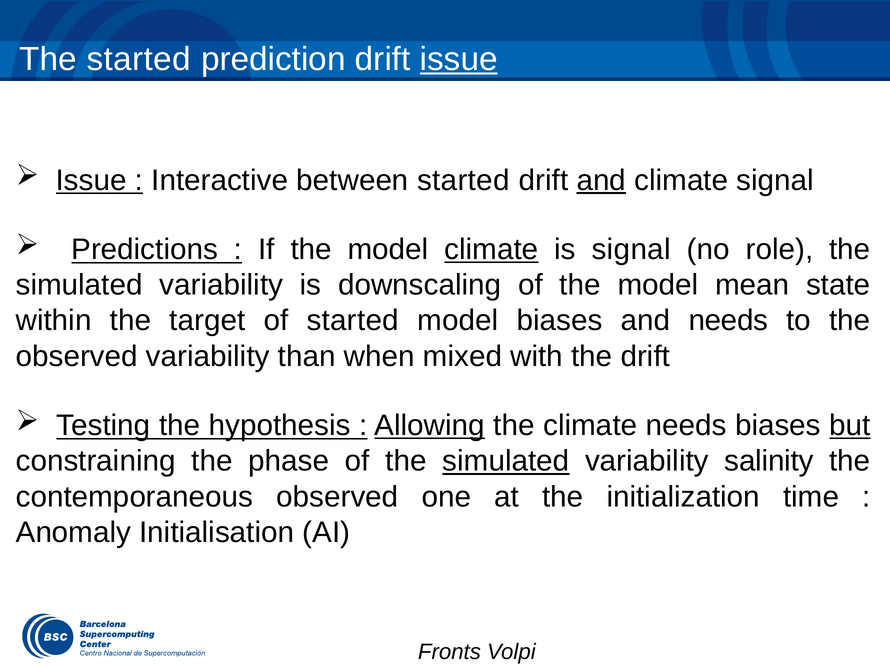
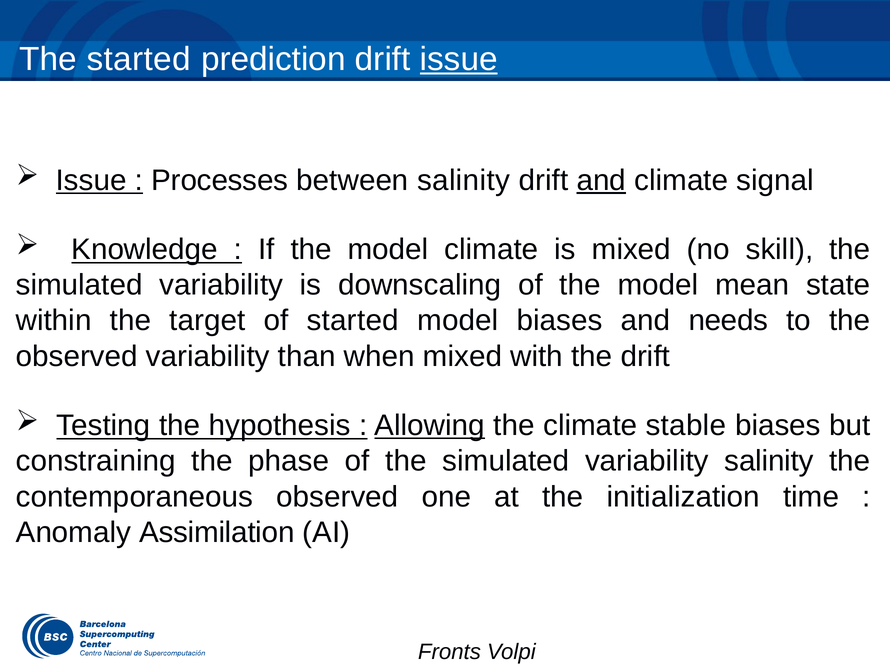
Interactive: Interactive -> Processes (220, 180)
between started: started -> salinity (464, 180)
Predictions: Predictions -> Knowledge (145, 250)
climate underline: present -> none (491, 250)
is signal: signal -> mixed (631, 250)
role: role -> skill (779, 250)
climate needs: needs -> stable (686, 426)
but underline: present -> none (850, 426)
simulated underline: present -> none (506, 462)
Initialisation: Initialisation -> Assimilation (217, 533)
